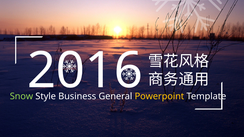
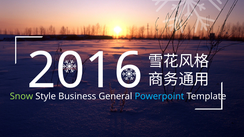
Powerpoint colour: yellow -> light blue (159, 96)
